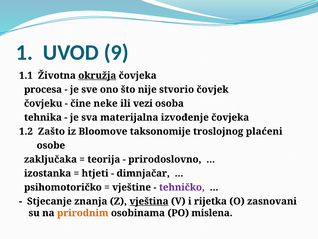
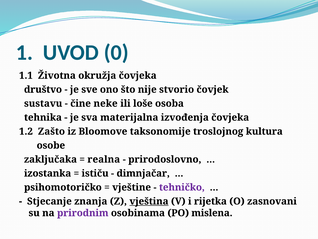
9: 9 -> 0 (116, 53)
okružja underline: present -> none (97, 75)
procesa: procesa -> društvo (43, 89)
čovjeku: čovjeku -> sustavu (43, 103)
vezi: vezi -> loše (143, 103)
izvođenje: izvođenje -> izvođenja (185, 117)
plaćeni: plaćeni -> kultura (264, 131)
teorija: teorija -> realna (104, 159)
htjeti: htjeti -> ističu (95, 173)
prirodnim colour: orange -> purple (83, 213)
